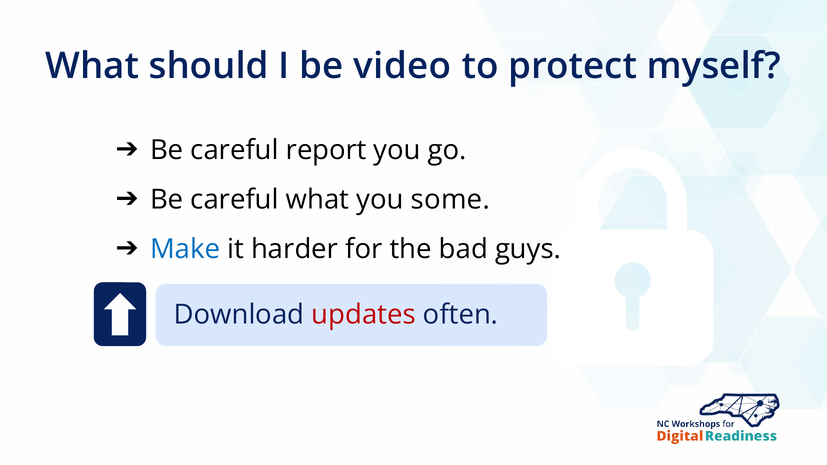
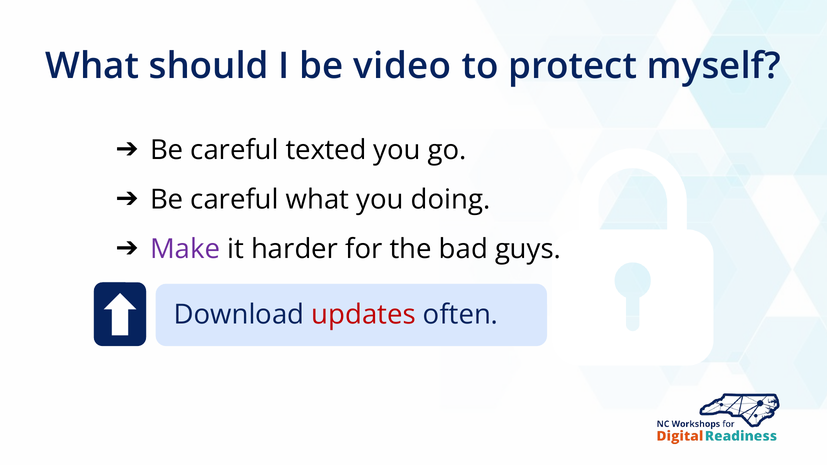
report: report -> texted (326, 150)
some: some -> doing (451, 200)
Make colour: blue -> purple (185, 249)
